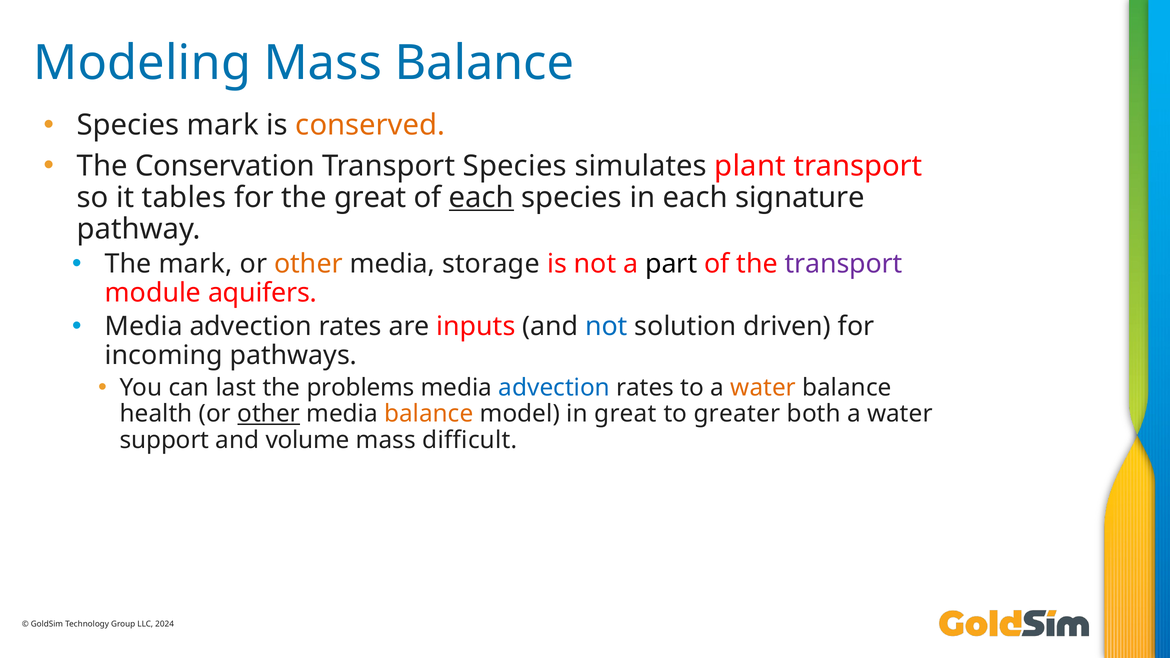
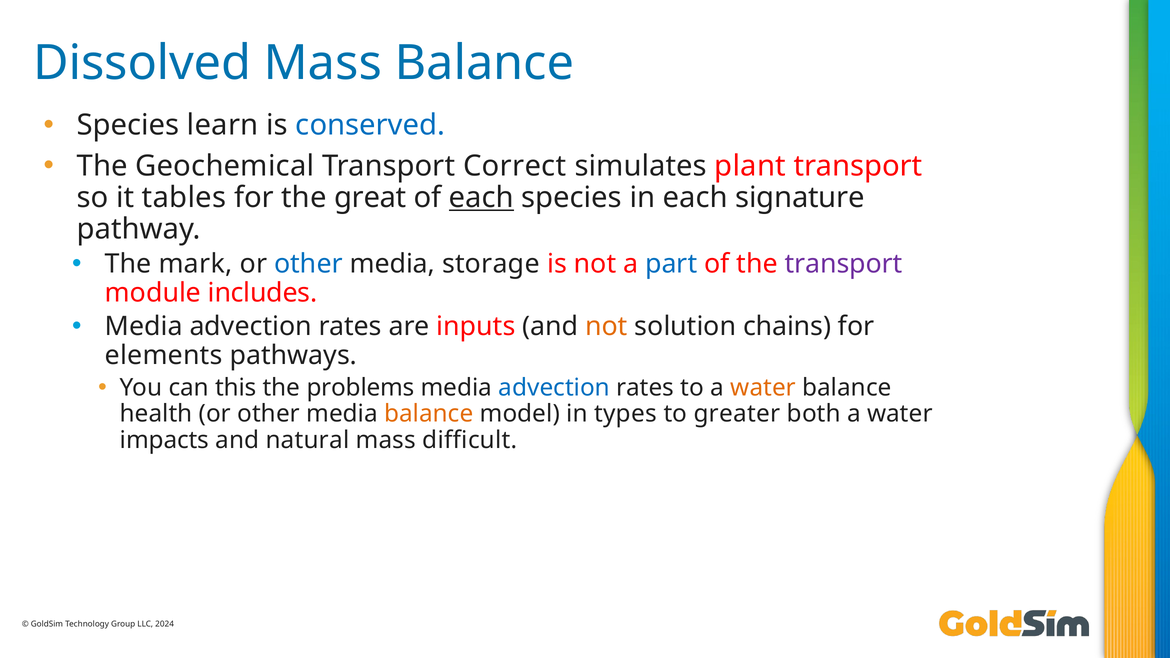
Modeling: Modeling -> Dissolved (142, 63)
Species mark: mark -> learn (223, 125)
conserved colour: orange -> blue (370, 125)
Conservation: Conservation -> Geochemical (225, 166)
Transport Species: Species -> Correct (515, 166)
other colour: orange -> blue (308, 264)
part colour: black -> blue (671, 264)
aquifers: aquifers -> includes (263, 293)
not colour: blue -> orange (606, 326)
driven: driven -> chains (787, 326)
incoming: incoming -> elements (164, 355)
last: last -> this (236, 388)
other underline: present -> none (269, 414)
in great: great -> types (625, 414)
support: support -> impacts (164, 440)
volume: volume -> natural (308, 440)
